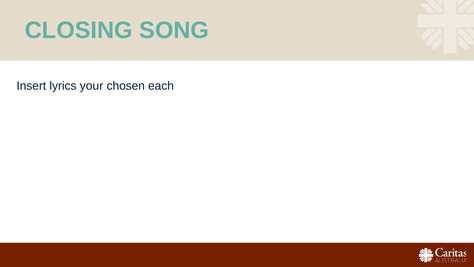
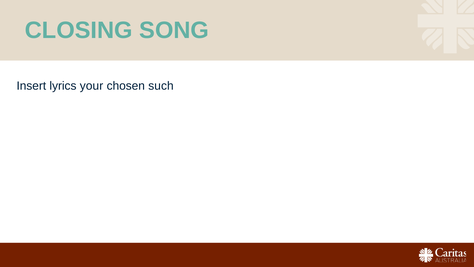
each: each -> such (161, 86)
